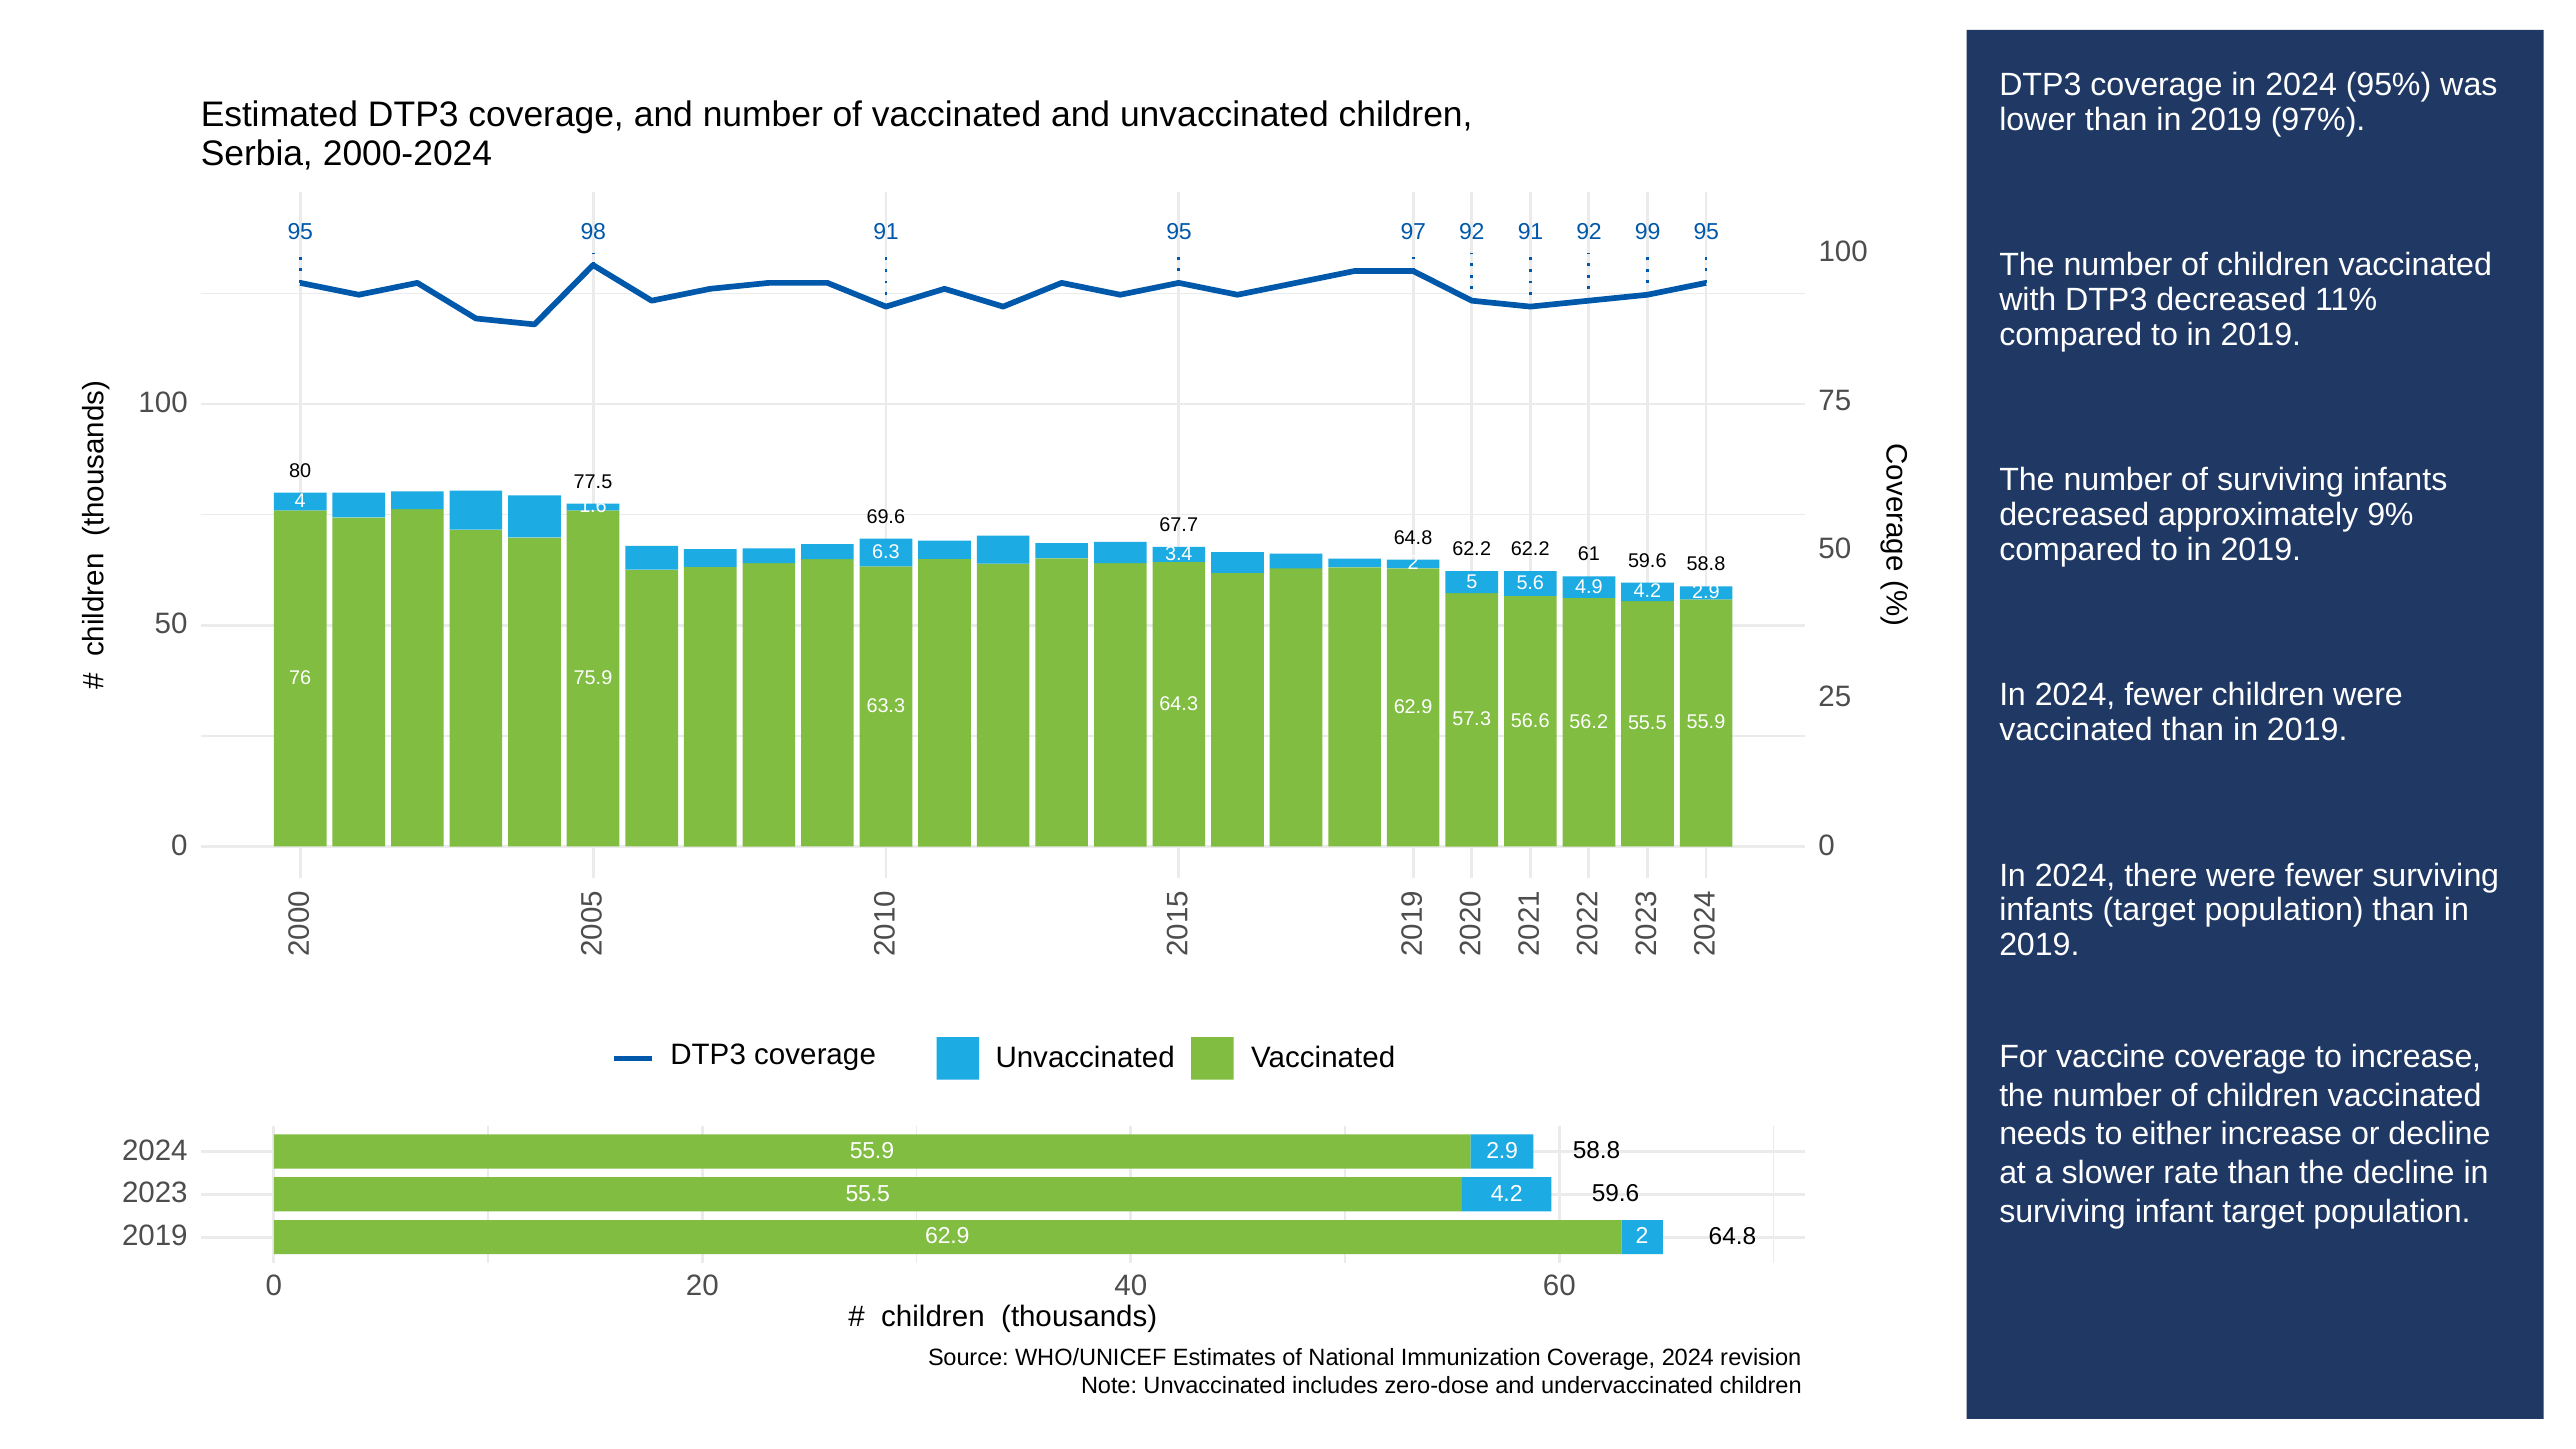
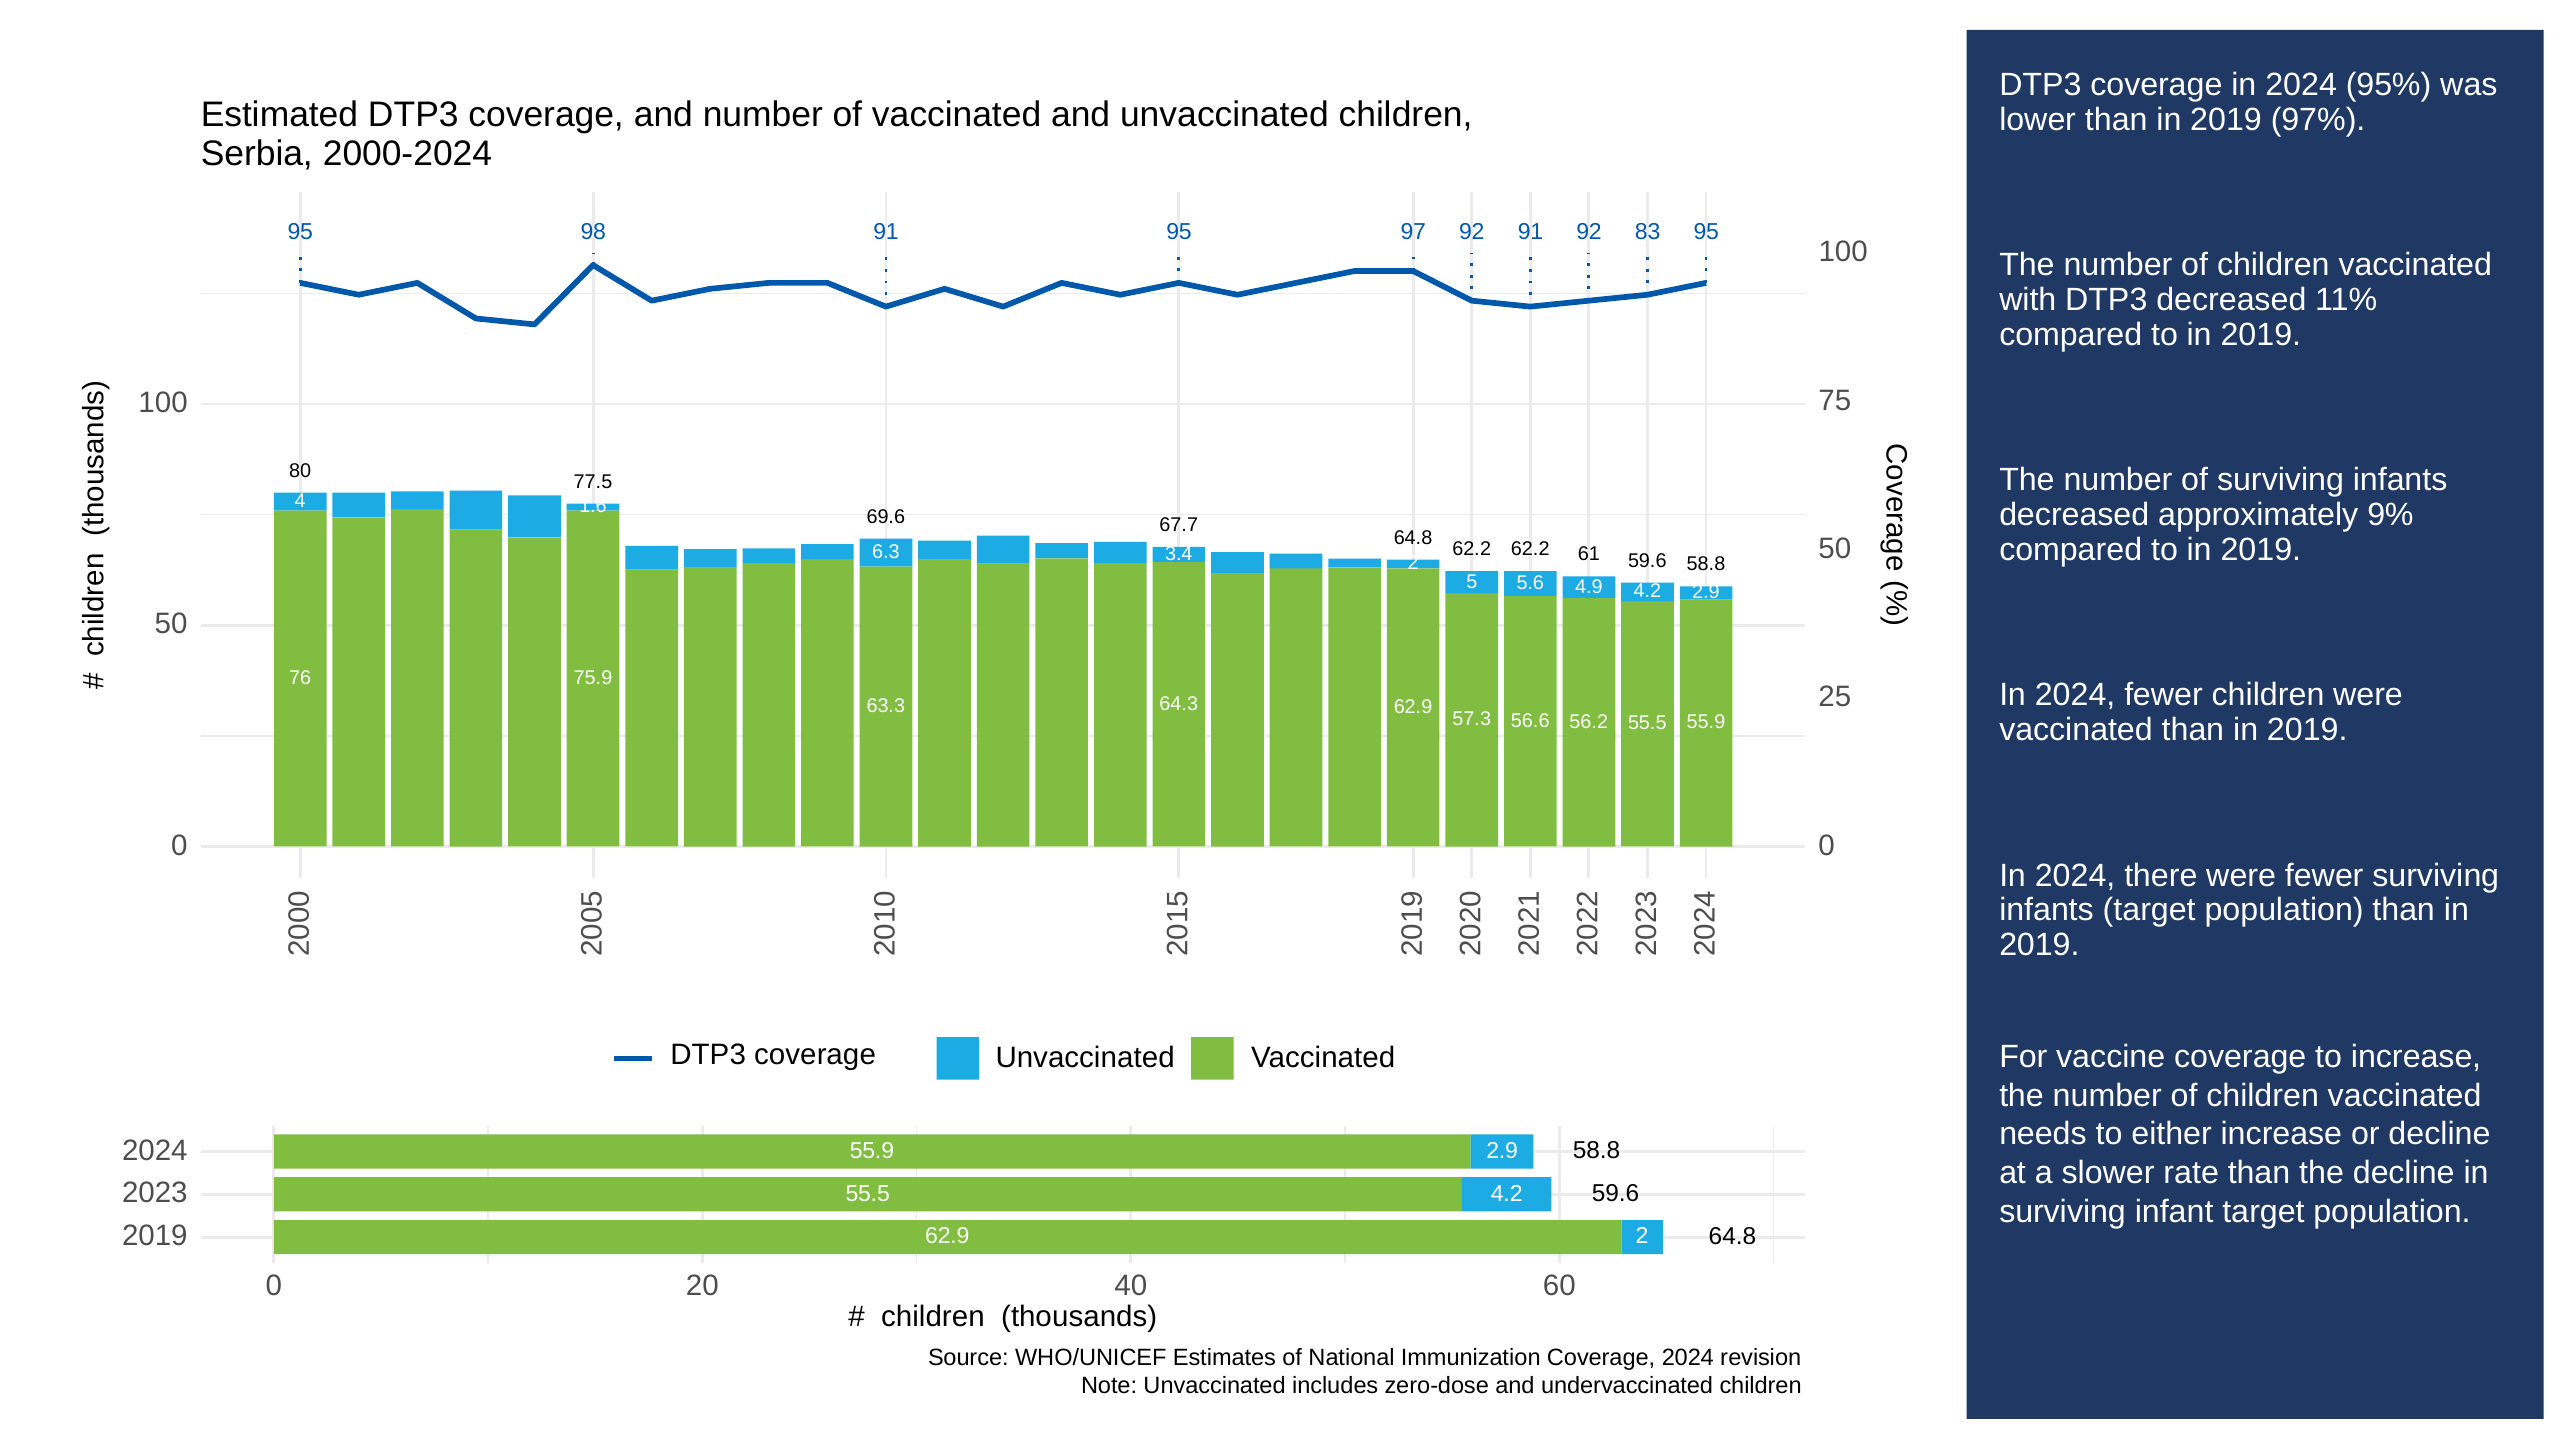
99: 99 -> 83 (1648, 232)
